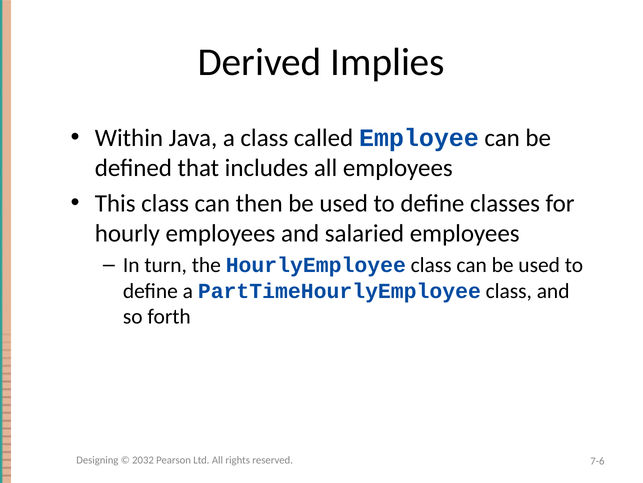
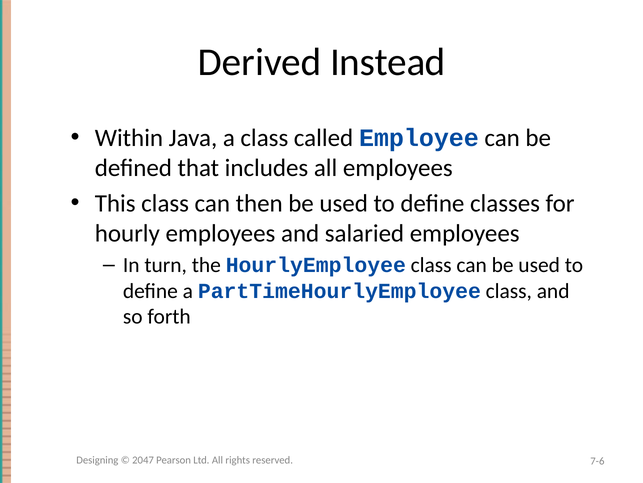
Implies: Implies -> Instead (388, 62)
2032: 2032 -> 2047 (143, 459)
